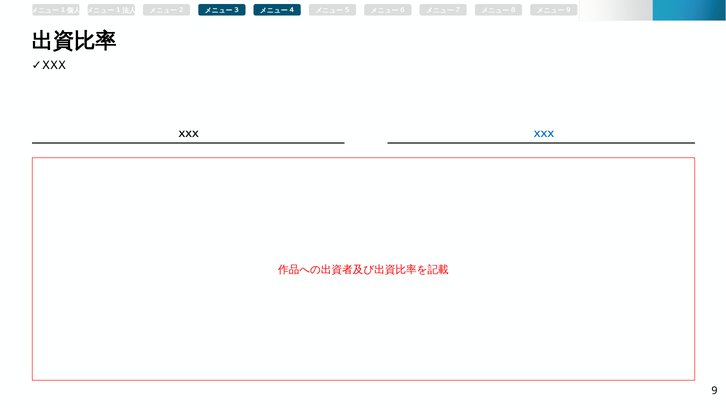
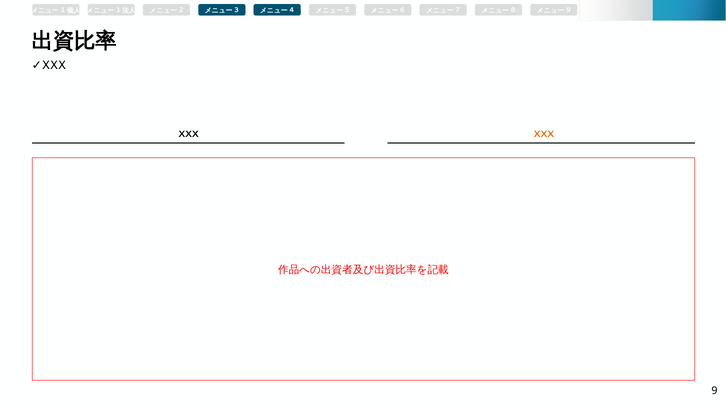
XXX colour: blue -> orange (544, 135)
